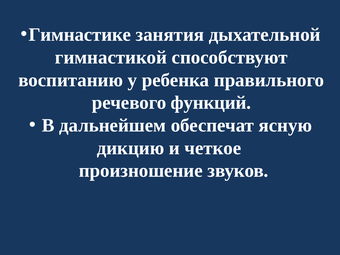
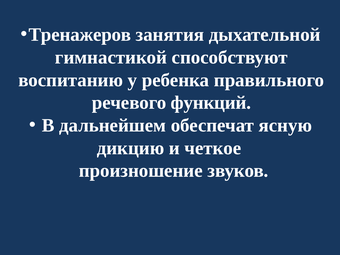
Гимнастике: Гимнастике -> Тренажеров (80, 35)
